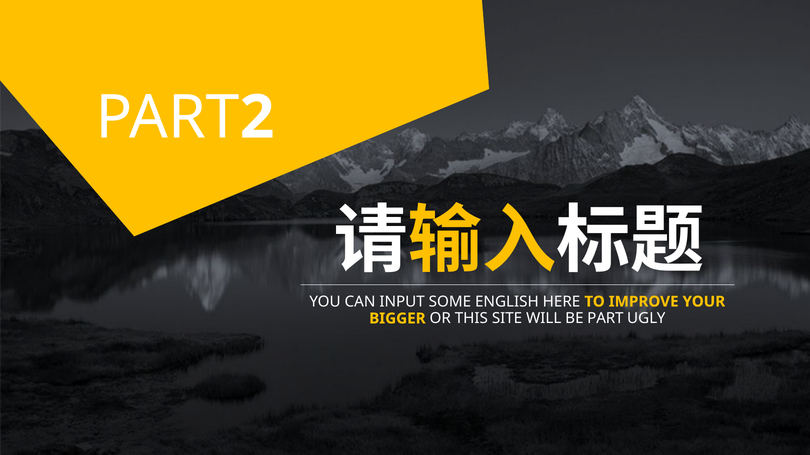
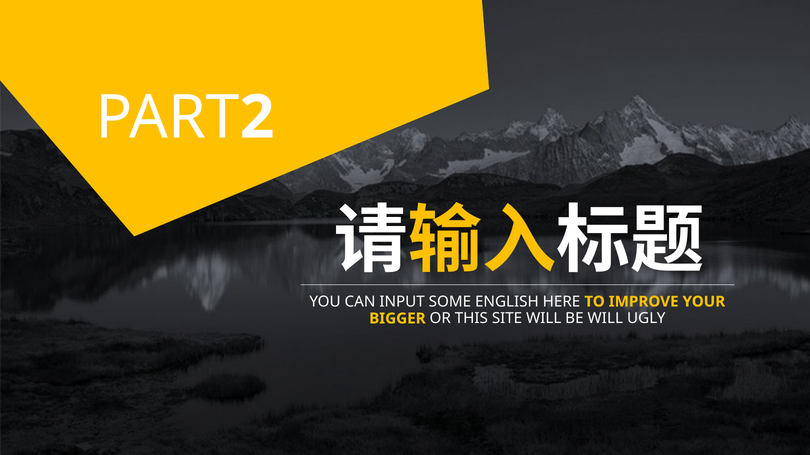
BE PART: PART -> WILL (605, 319)
